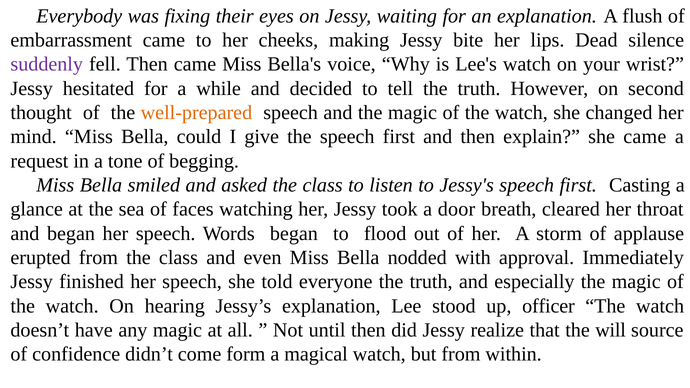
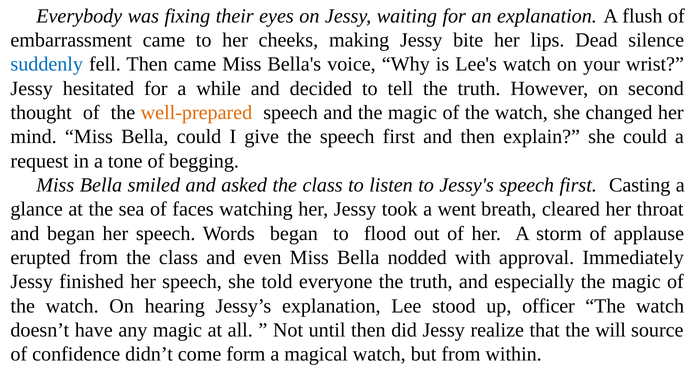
suddenly colour: purple -> blue (47, 64)
she came: came -> could (645, 137)
door: door -> went (457, 209)
